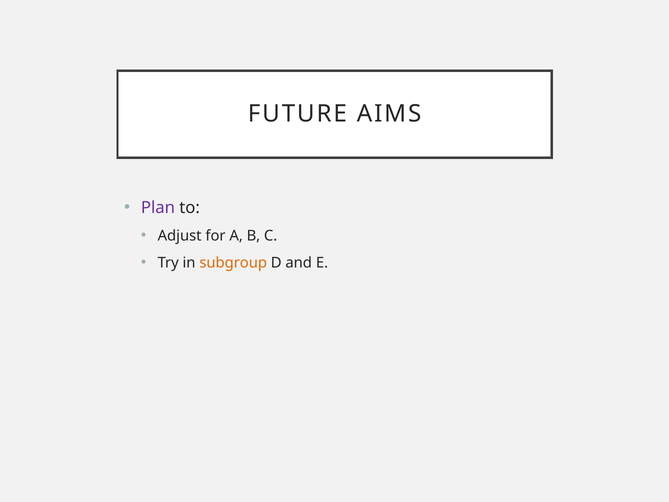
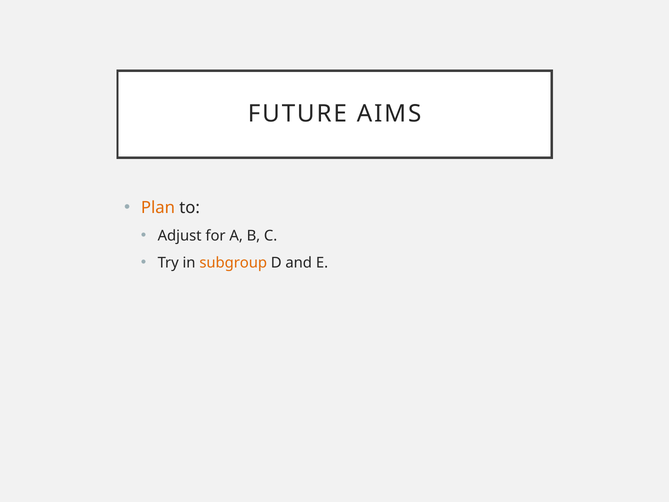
Plan colour: purple -> orange (158, 208)
